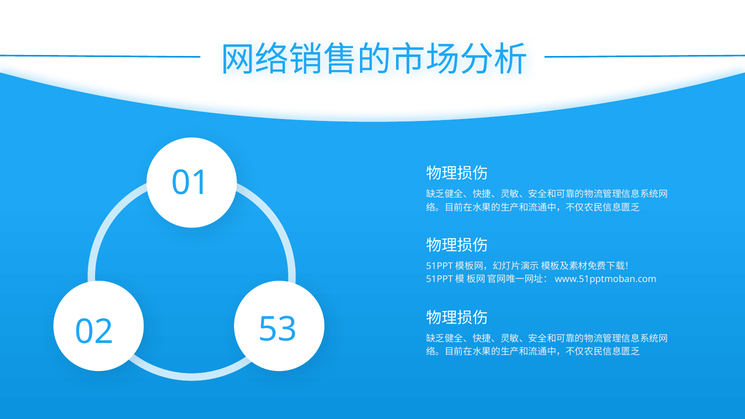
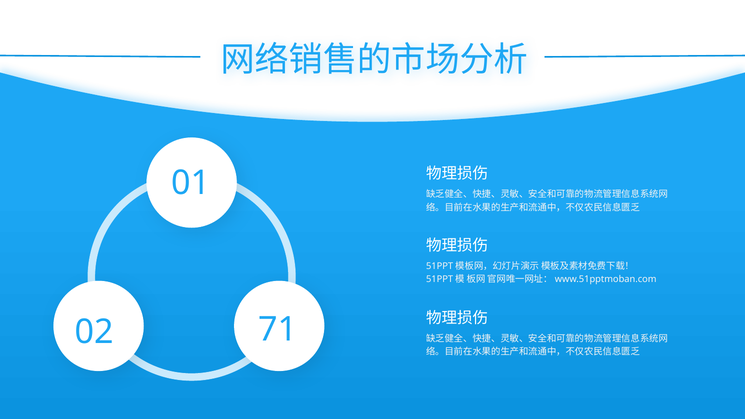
53: 53 -> 71 (278, 330)
